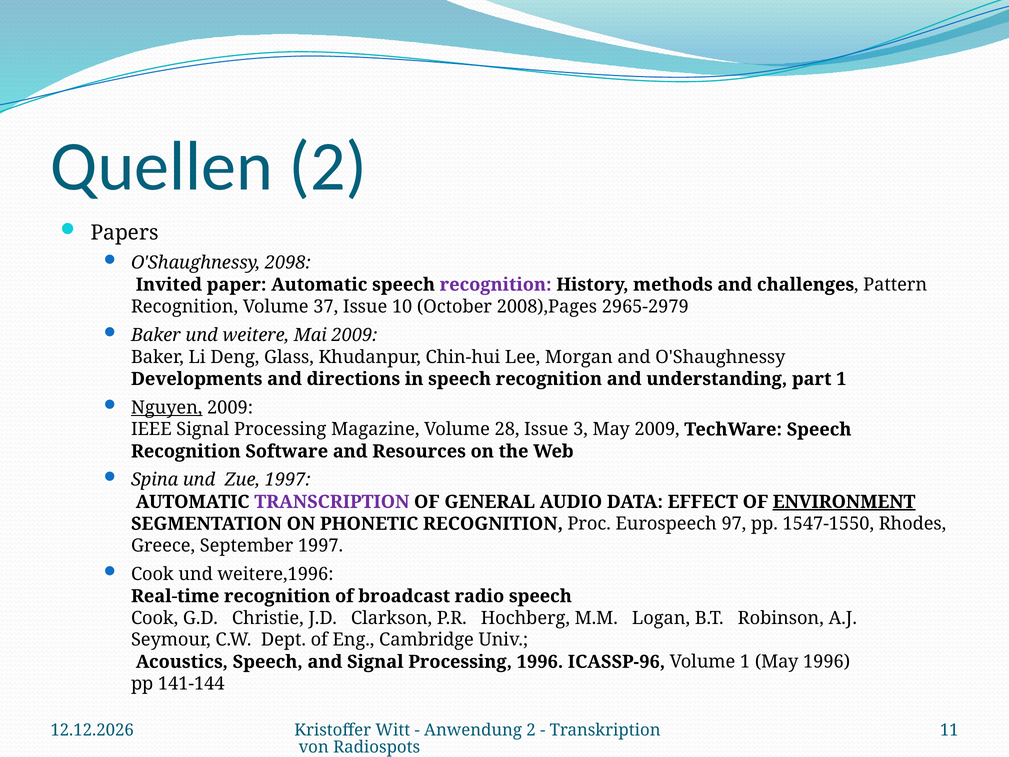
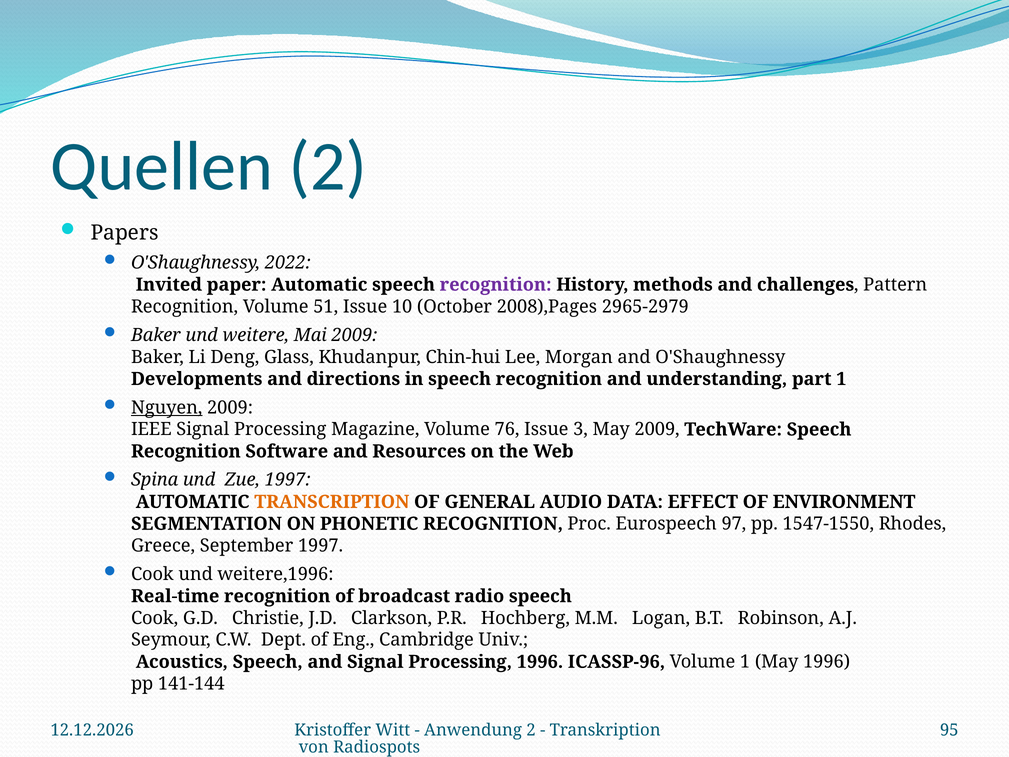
2098: 2098 -> 2022 (288, 263)
37: 37 -> 51 (326, 306)
28: 28 -> 76 (507, 429)
TRANSCRIPTION colour: purple -> orange (332, 502)
ENVIRONMENT underline: present -> none (844, 502)
11: 11 -> 95 (949, 730)
